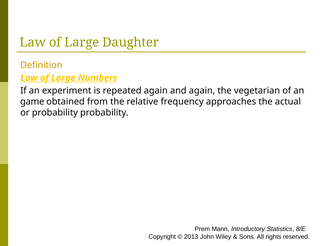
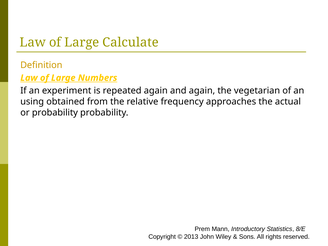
Daughter: Daughter -> Calculate (131, 42)
game: game -> using (32, 102)
